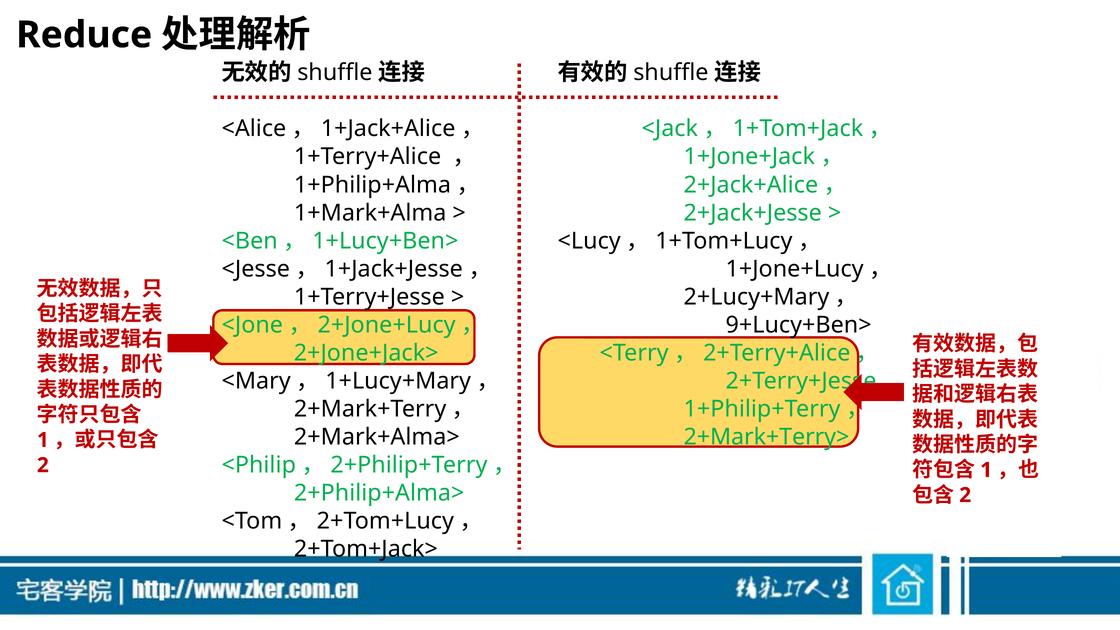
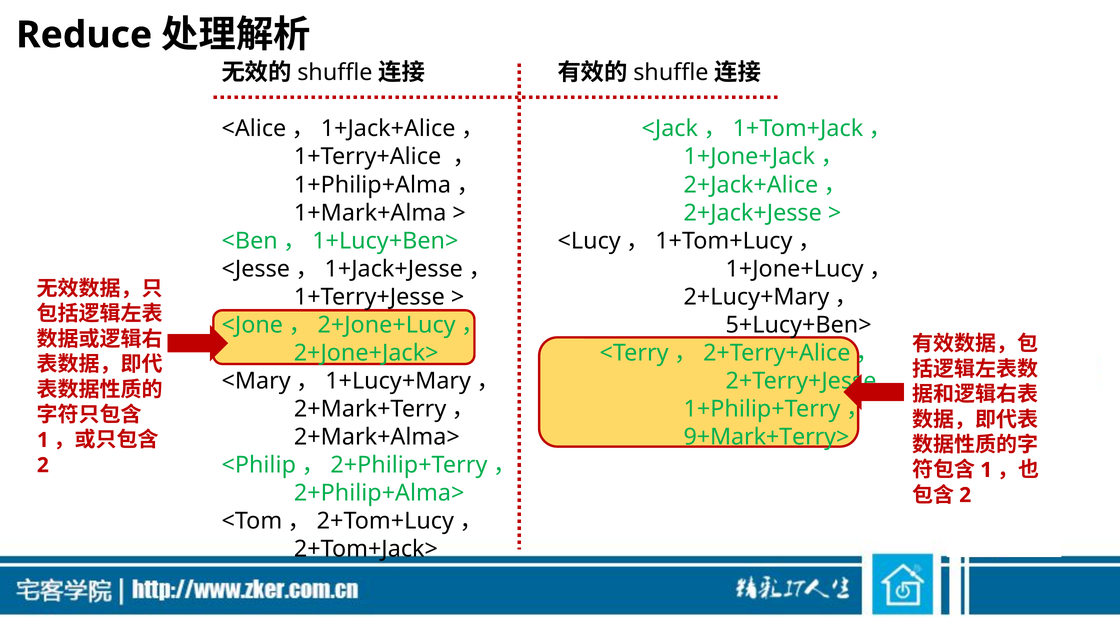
9+Lucy+Ben>: 9+Lucy+Ben> -> 5+Lucy+Ben> (799, 325)
2+Mark+Terry>: 2+Mark+Terry> -> 9+Mark+Terry> (766, 437)
